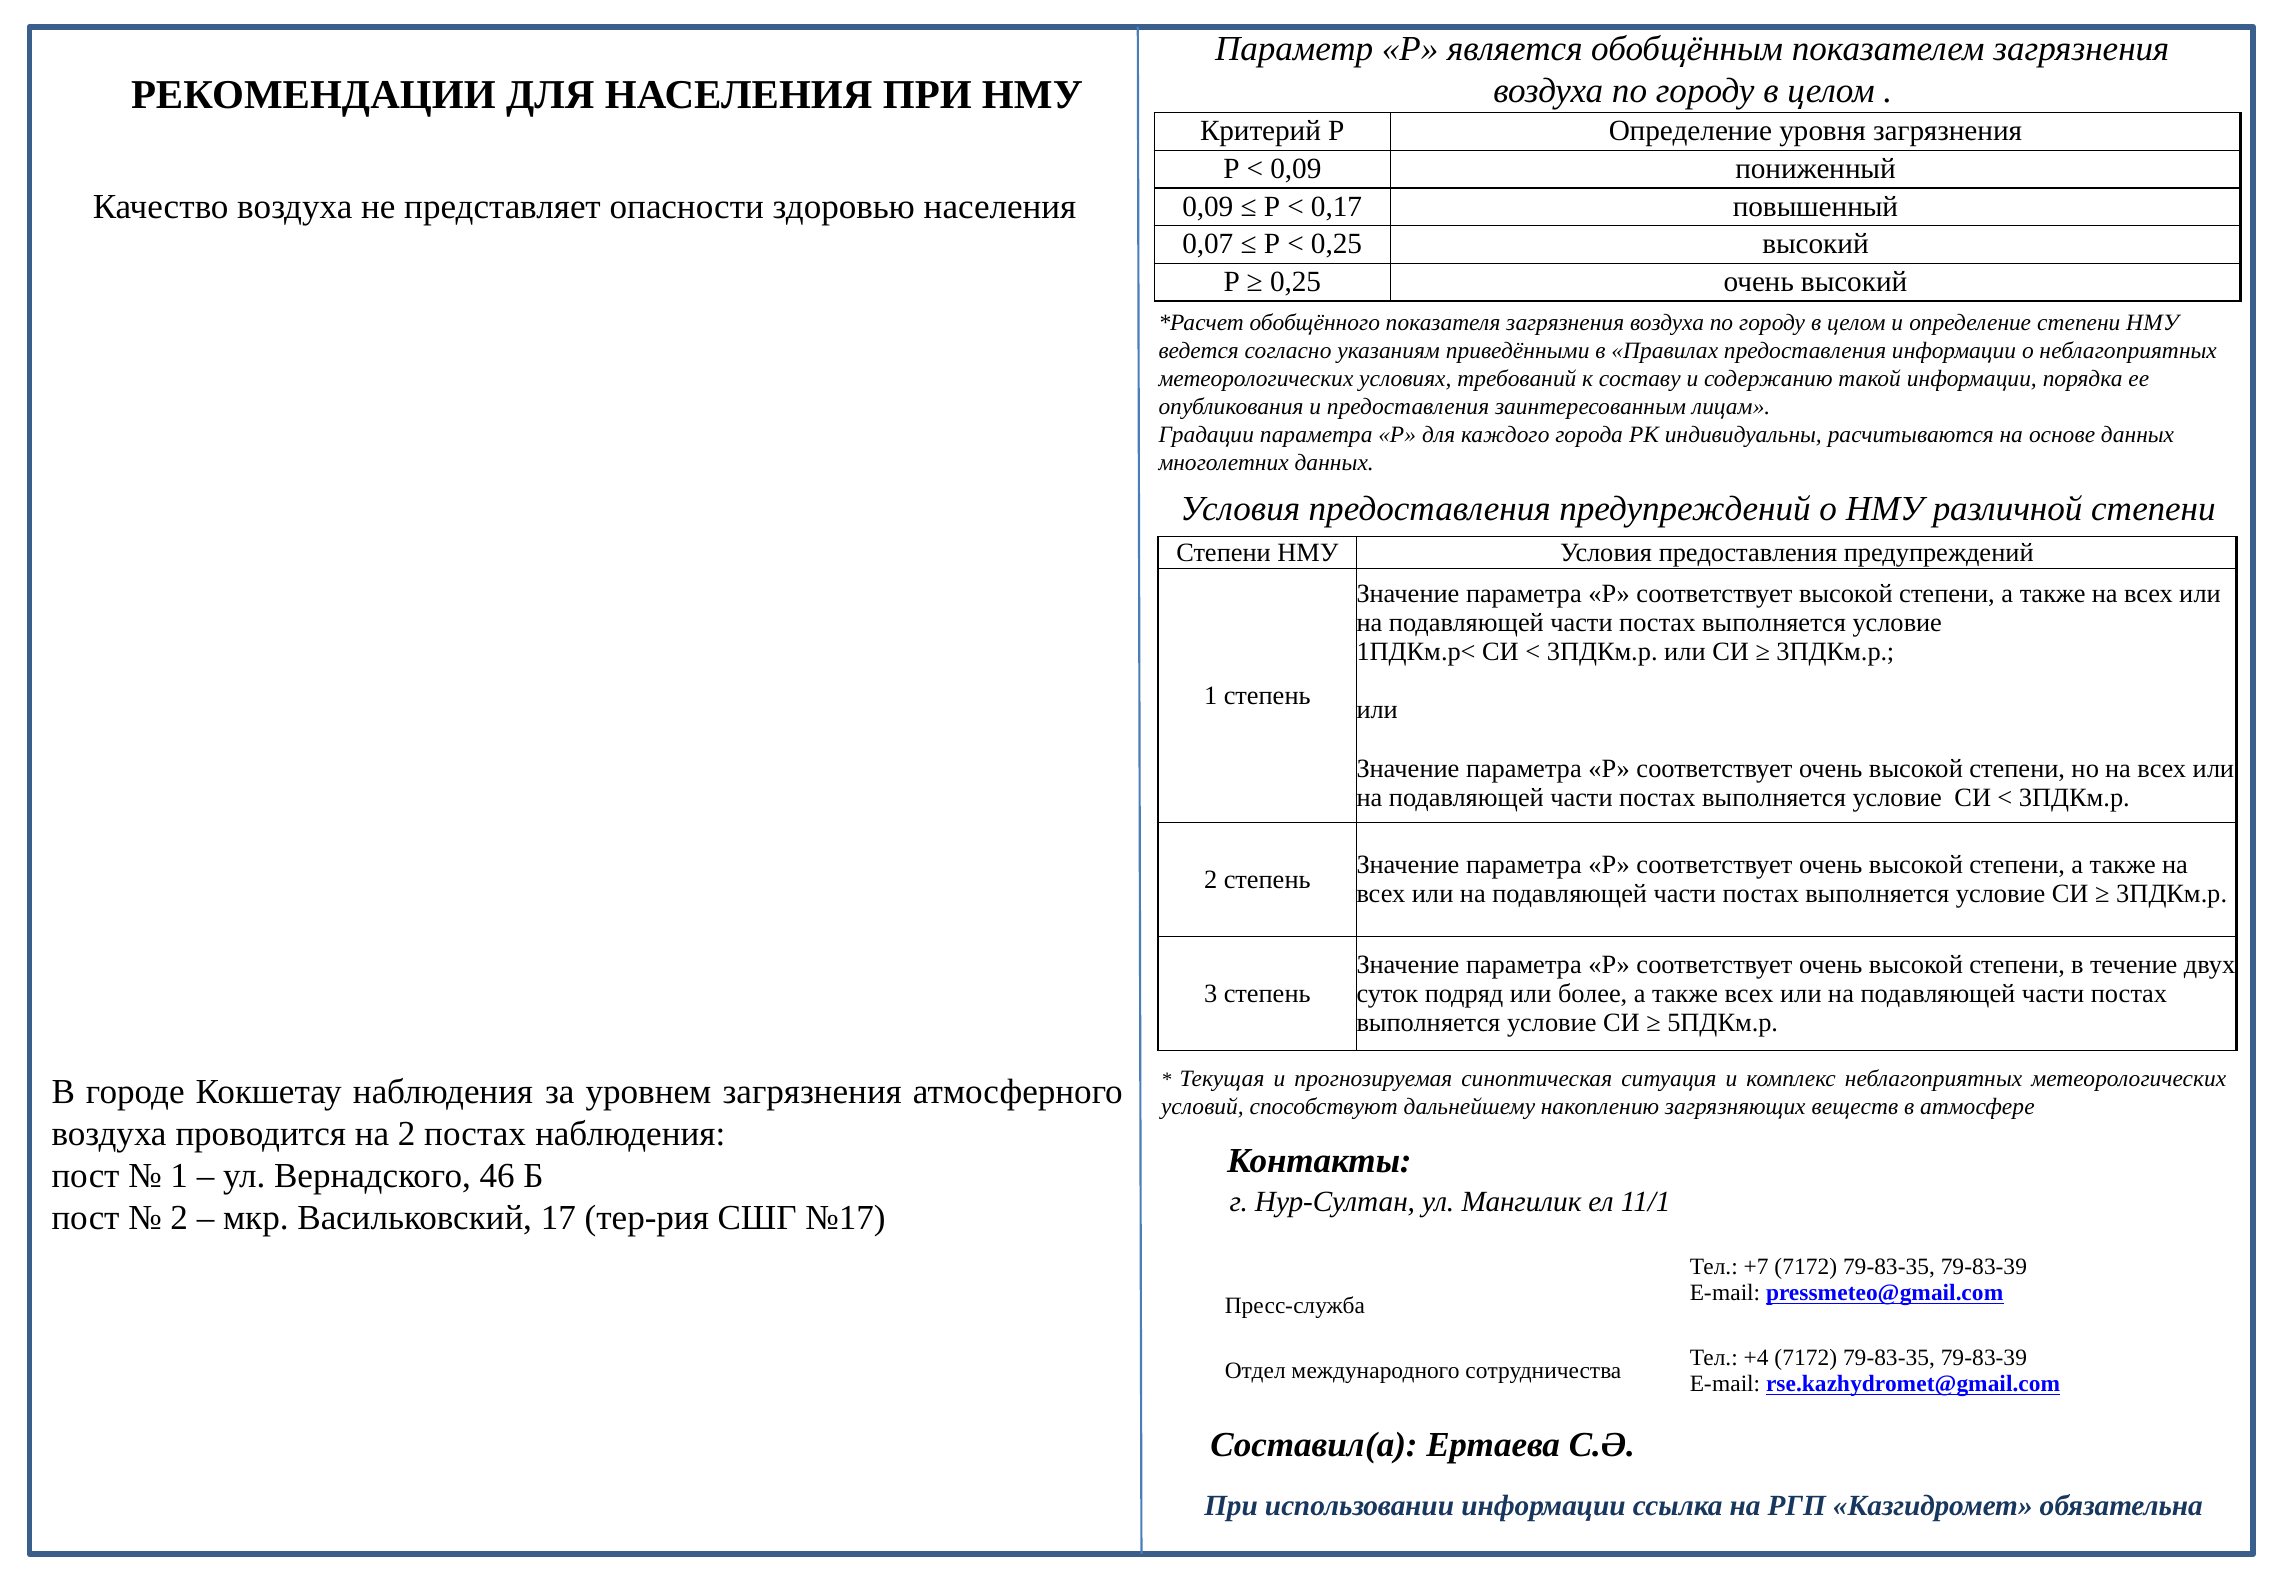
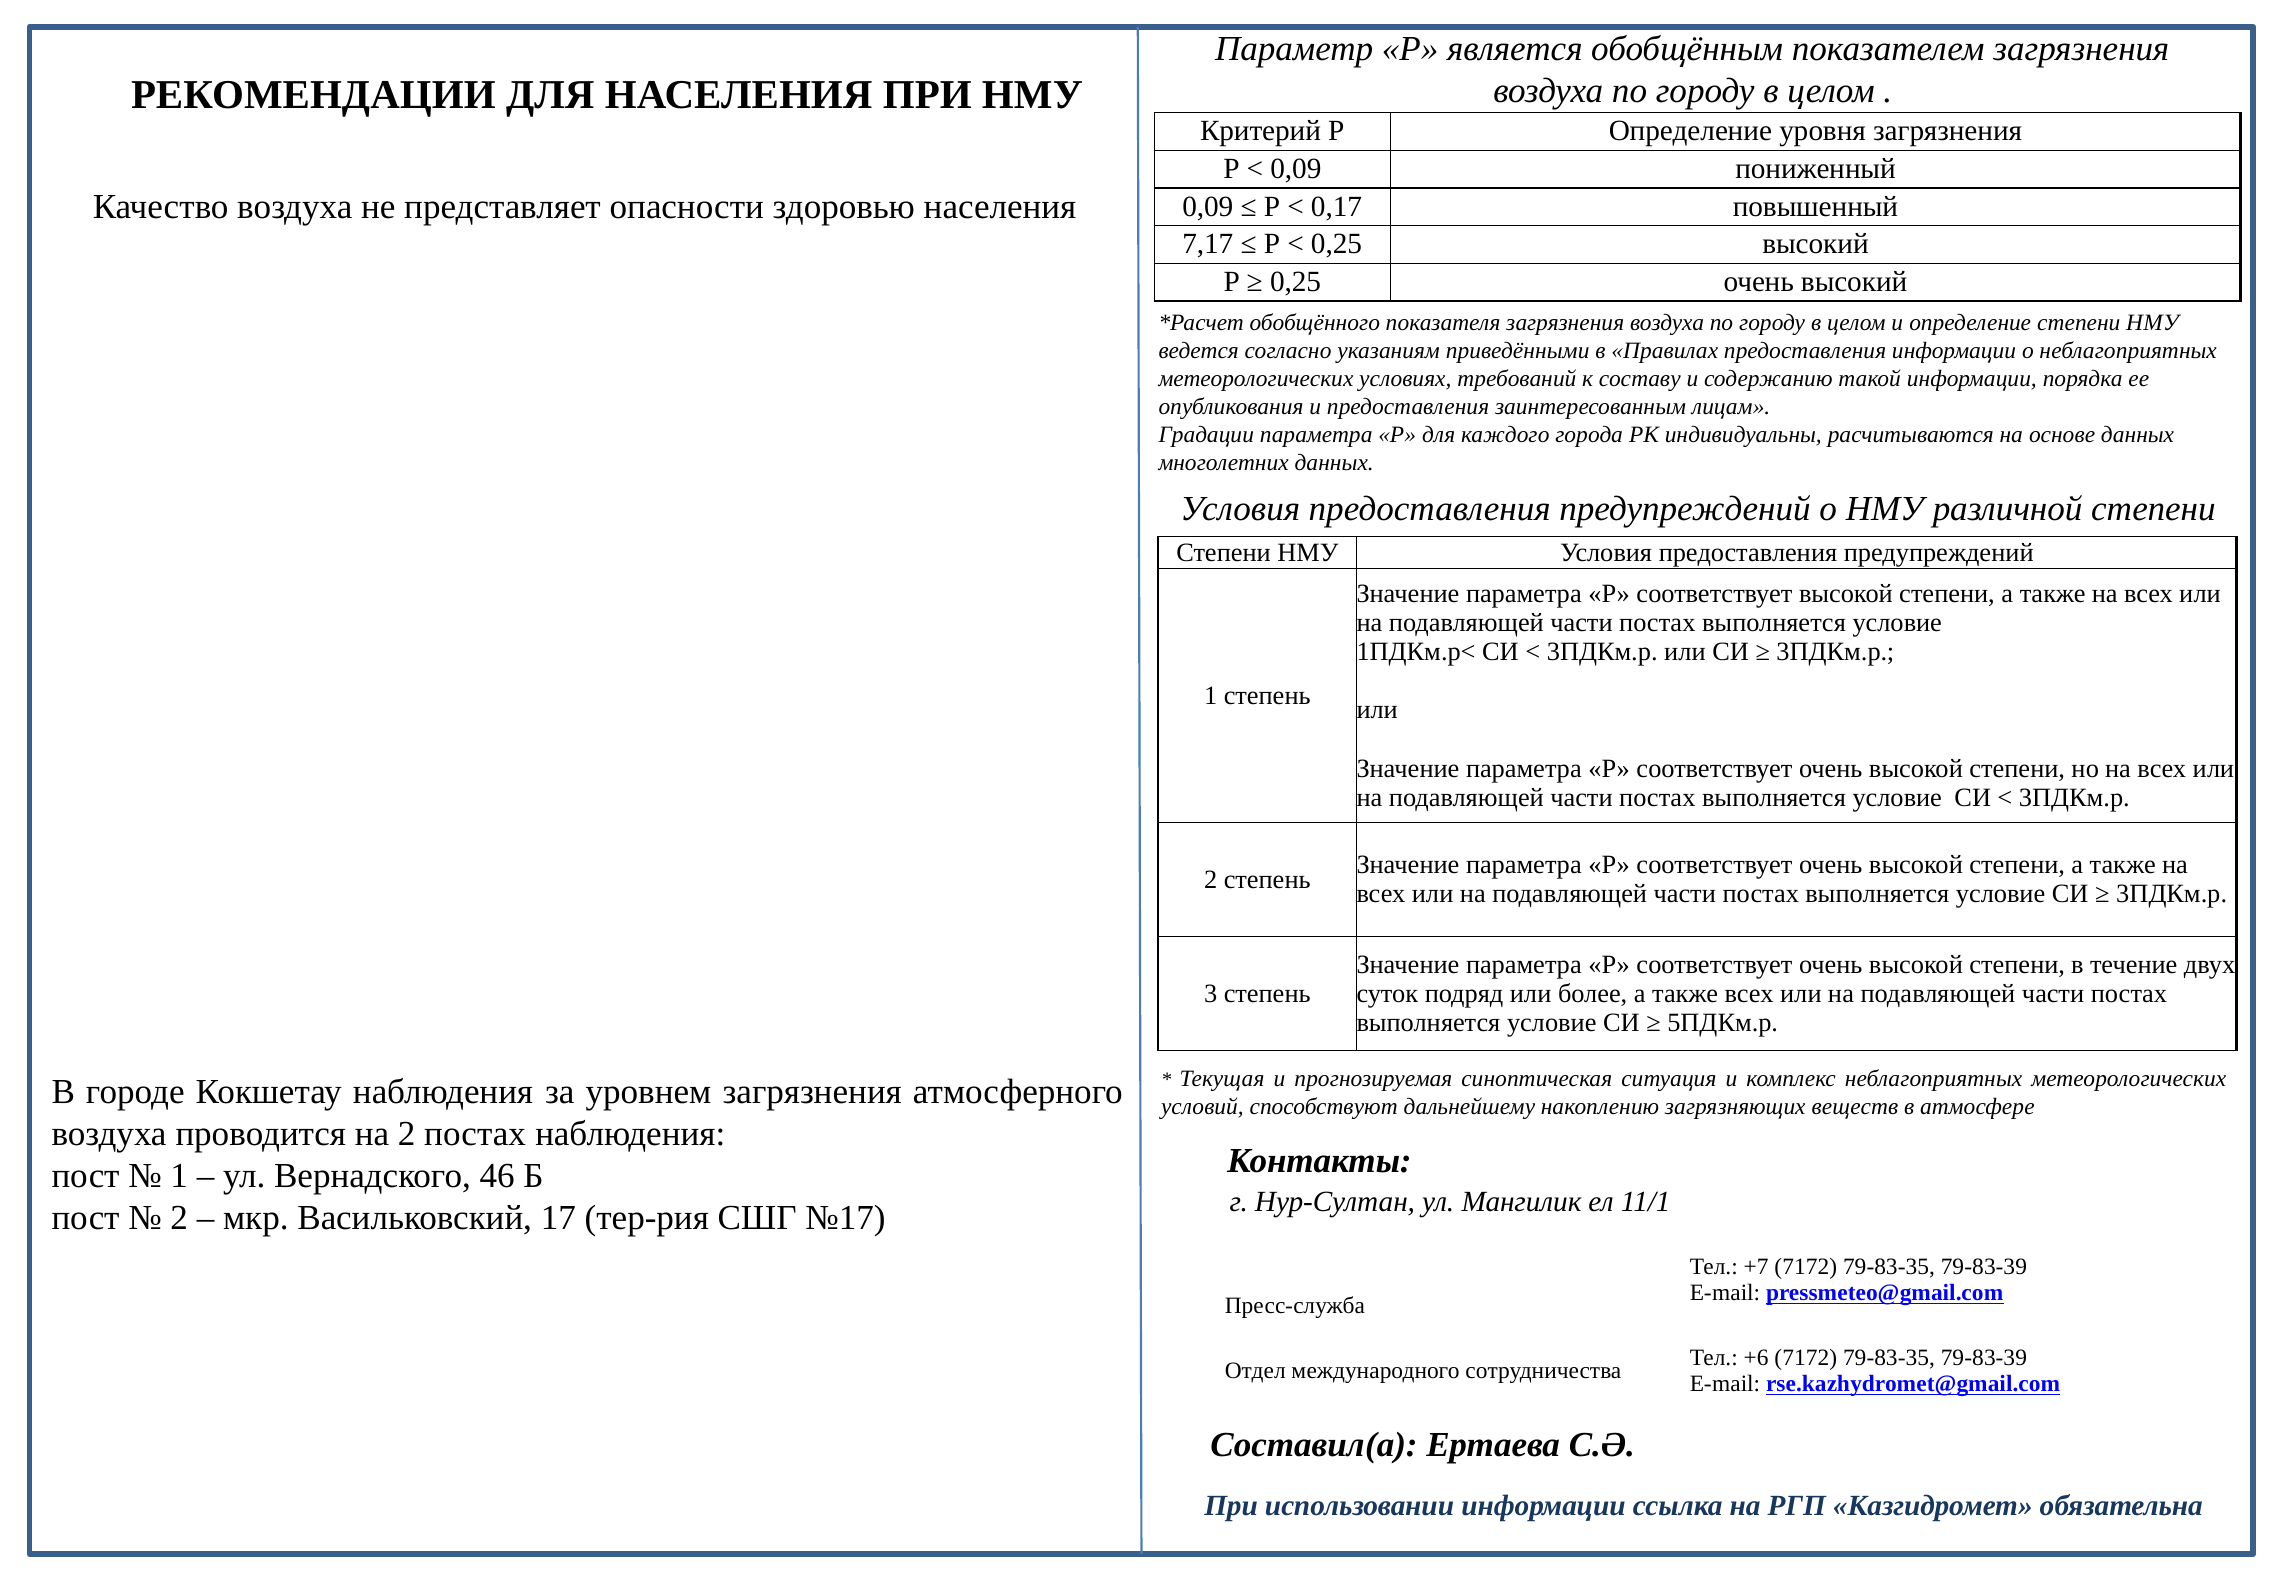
0,07: 0,07 -> 7,17 (1208, 244)
+4: +4 -> +6 (1756, 1358)
